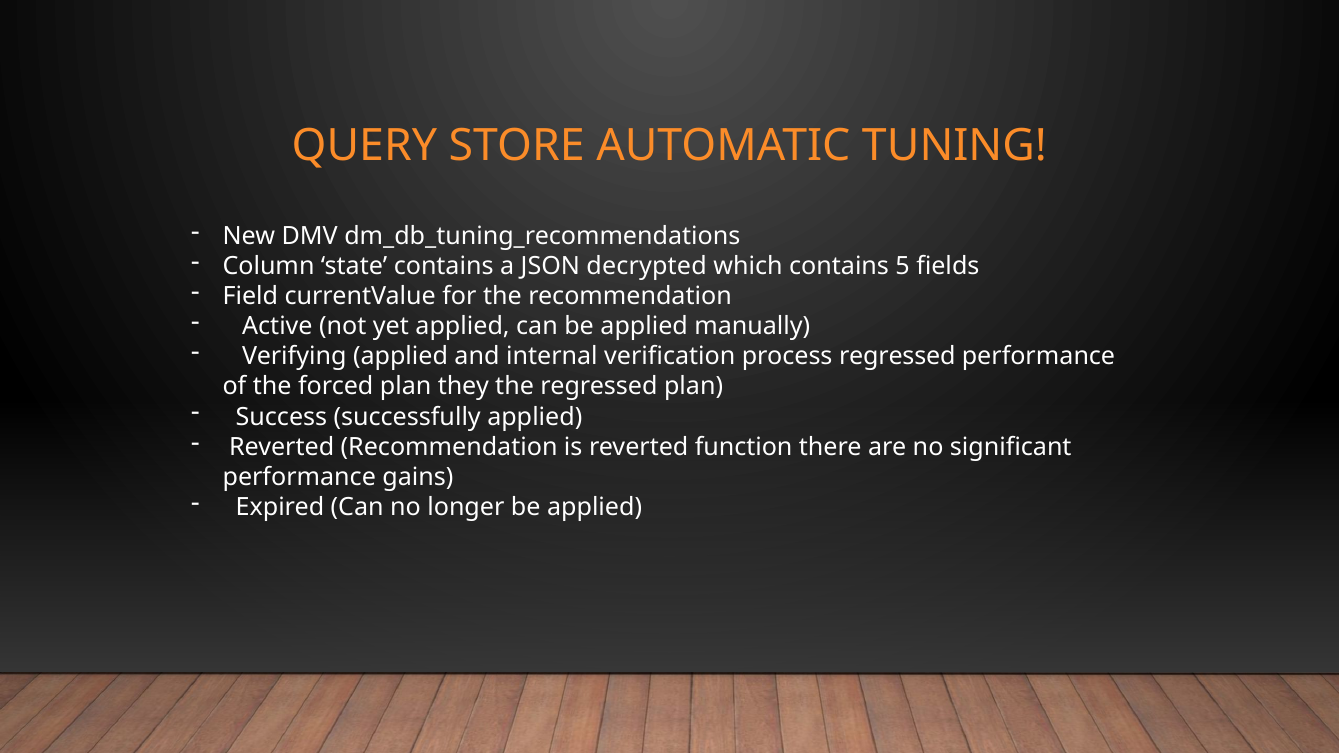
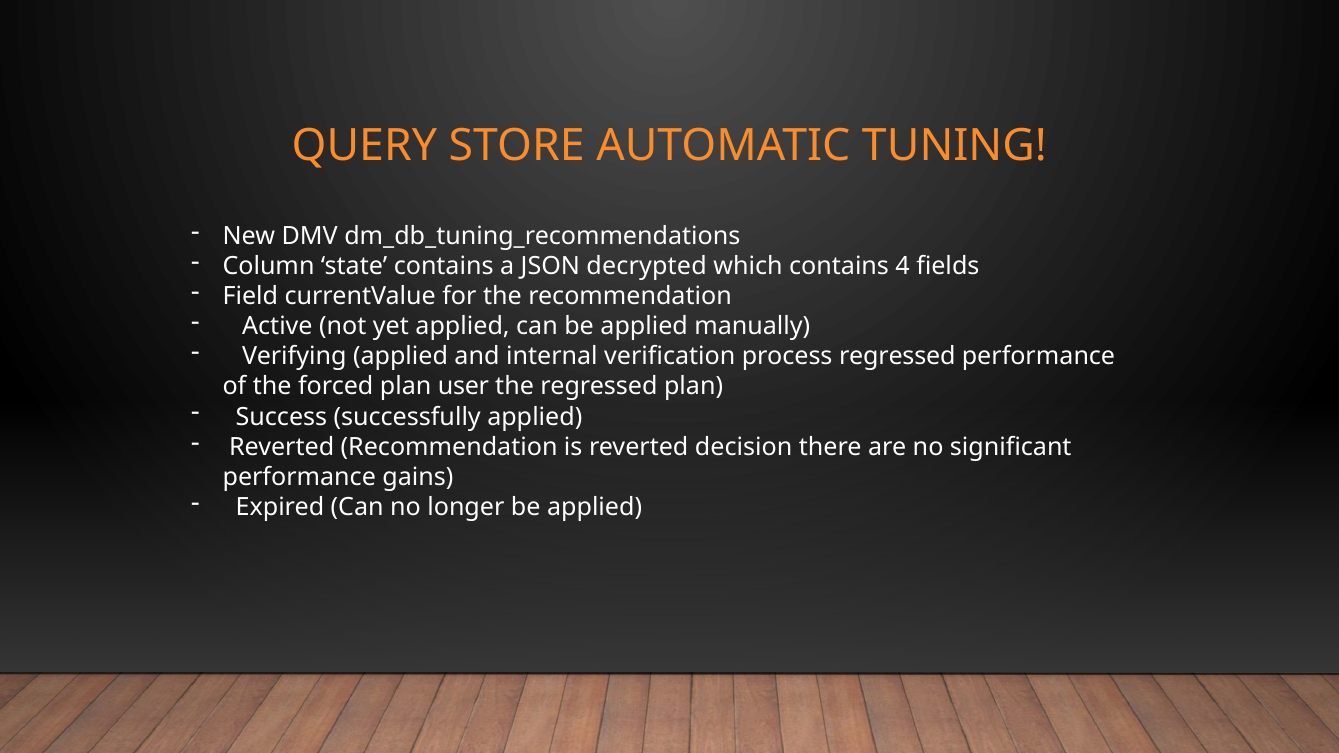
5: 5 -> 4 (903, 266)
they: they -> user (463, 387)
function: function -> decision (744, 447)
